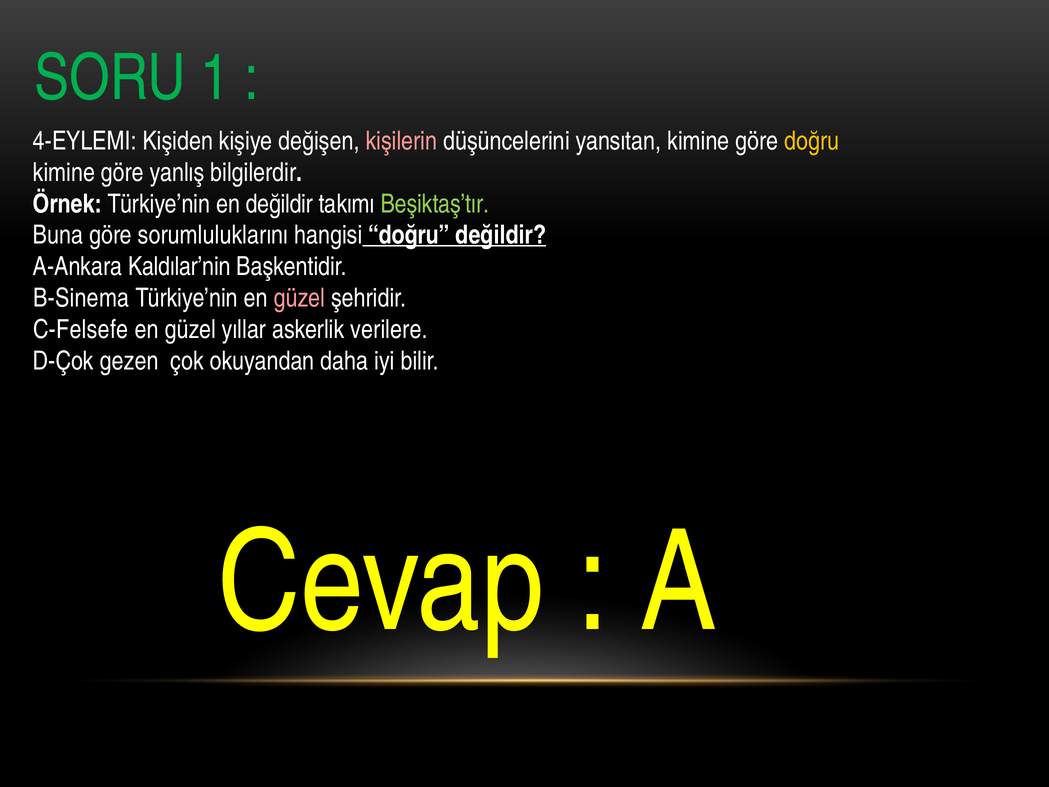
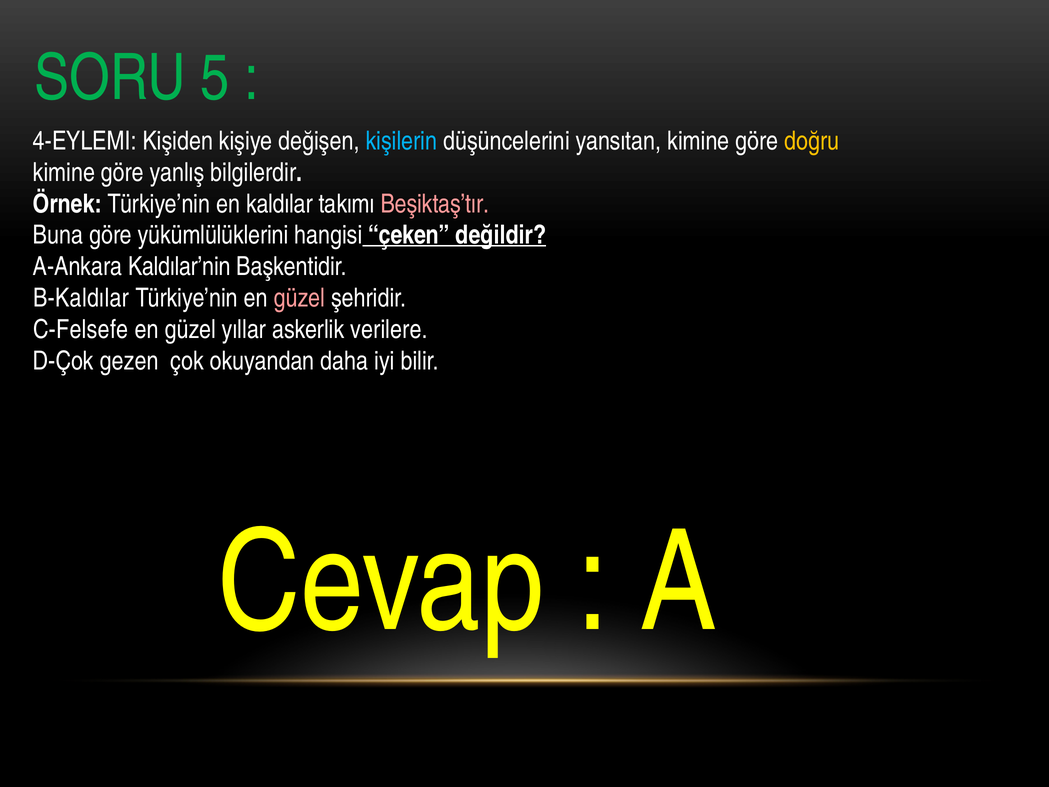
1: 1 -> 5 (215, 78)
kişilerin colour: pink -> light blue (401, 141)
en değildir: değildir -> kaldılar (279, 204)
Beşiktaş’tır colour: light green -> pink (435, 204)
sorumluluklarını: sorumluluklarını -> yükümlülüklerini (213, 235)
hangisi doğru: doğru -> çeken (409, 235)
B-Sinema: B-Sinema -> B-Kaldılar (81, 298)
